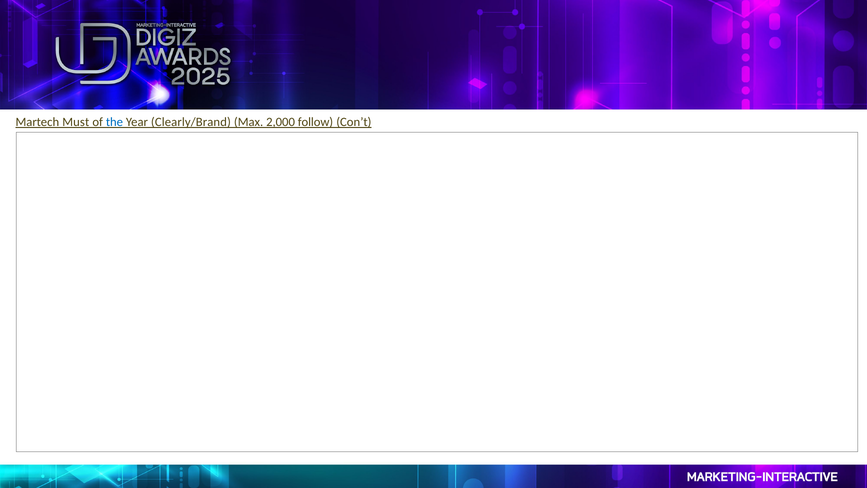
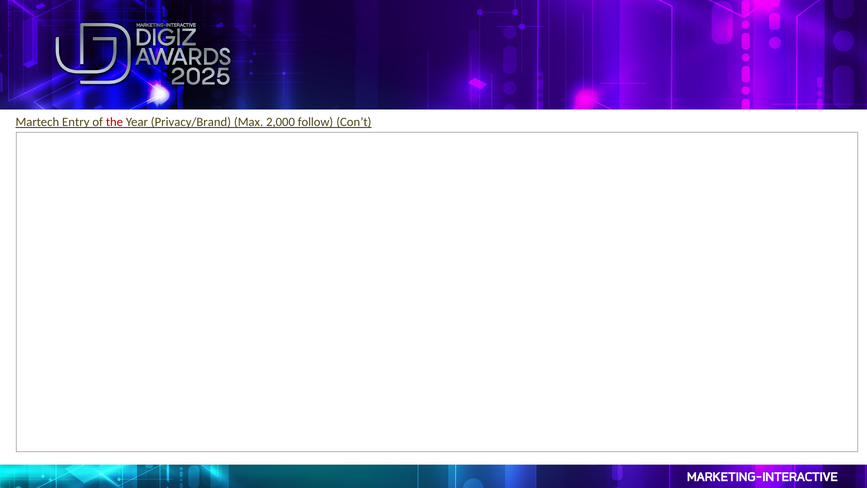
Must: Must -> Entry (76, 122)
the colour: blue -> red (114, 122)
Clearly/Brand: Clearly/Brand -> Privacy/Brand (191, 122)
